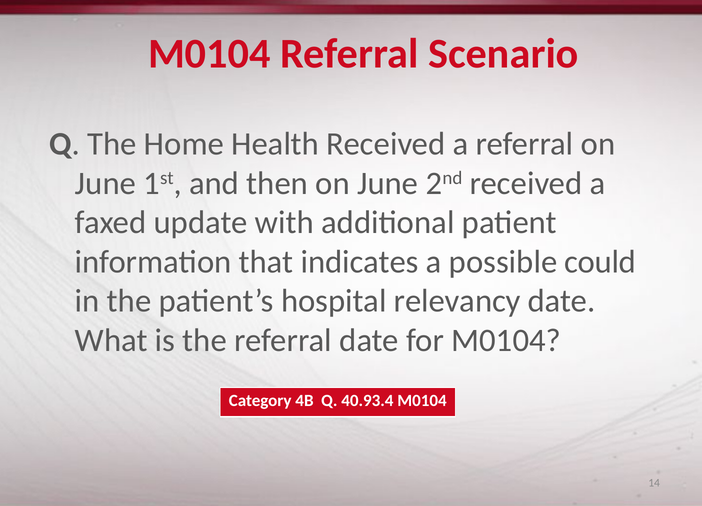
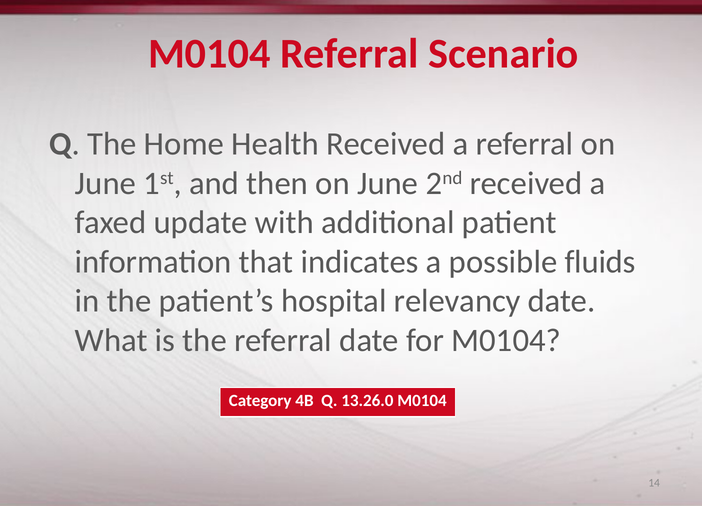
could: could -> fluids (600, 262)
40.93.4: 40.93.4 -> 13.26.0 (367, 400)
